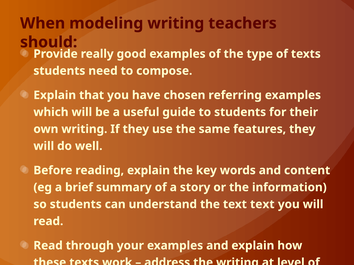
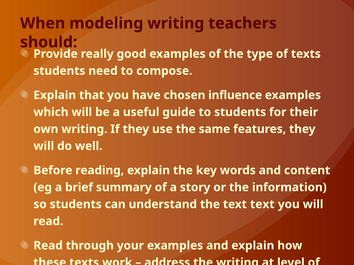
referring: referring -> influence (235, 95)
